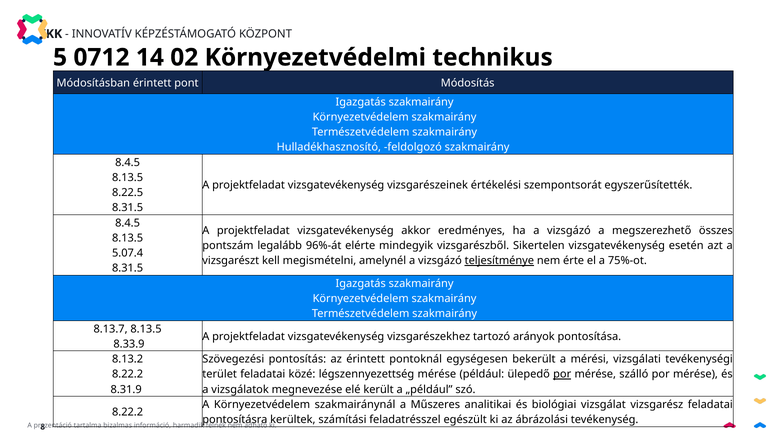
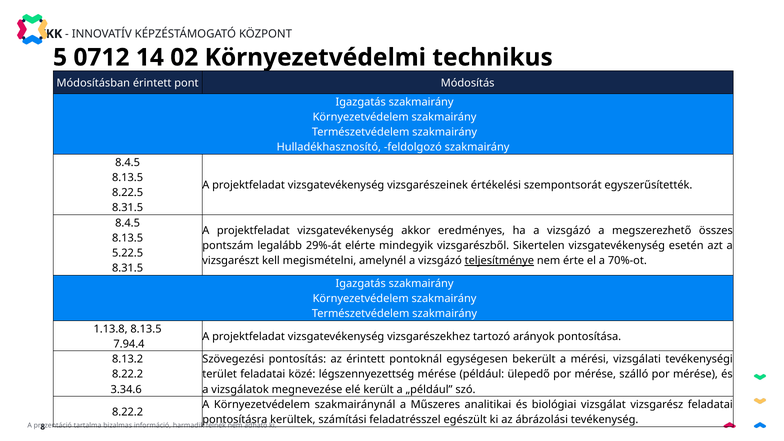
96%-át: 96%-át -> 29%-át (324, 246)
5.07.4: 5.07.4 -> 5.22.5 (128, 253)
75%-ot: 75%-ot -> 70%-ot (627, 261)
8.13.7: 8.13.7 -> 1.13.8 (111, 329)
8.33.9: 8.33.9 -> 7.94.4 (129, 344)
por underline: present -> none (562, 374)
8.31.9: 8.31.9 -> 3.34.6 (126, 389)
